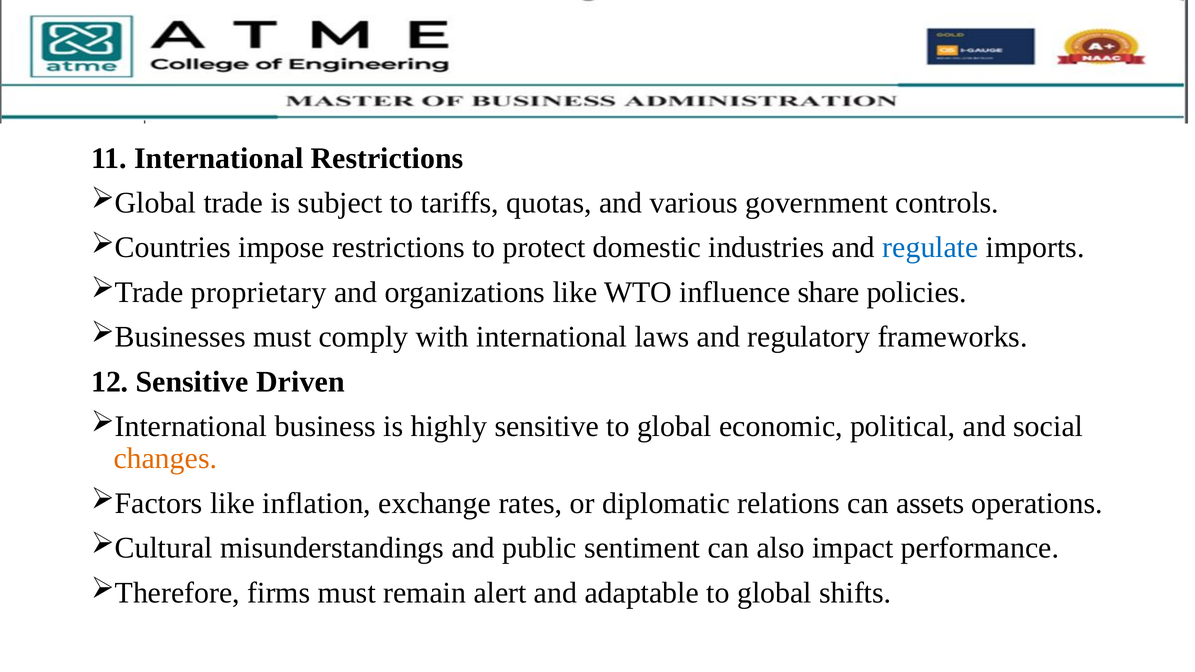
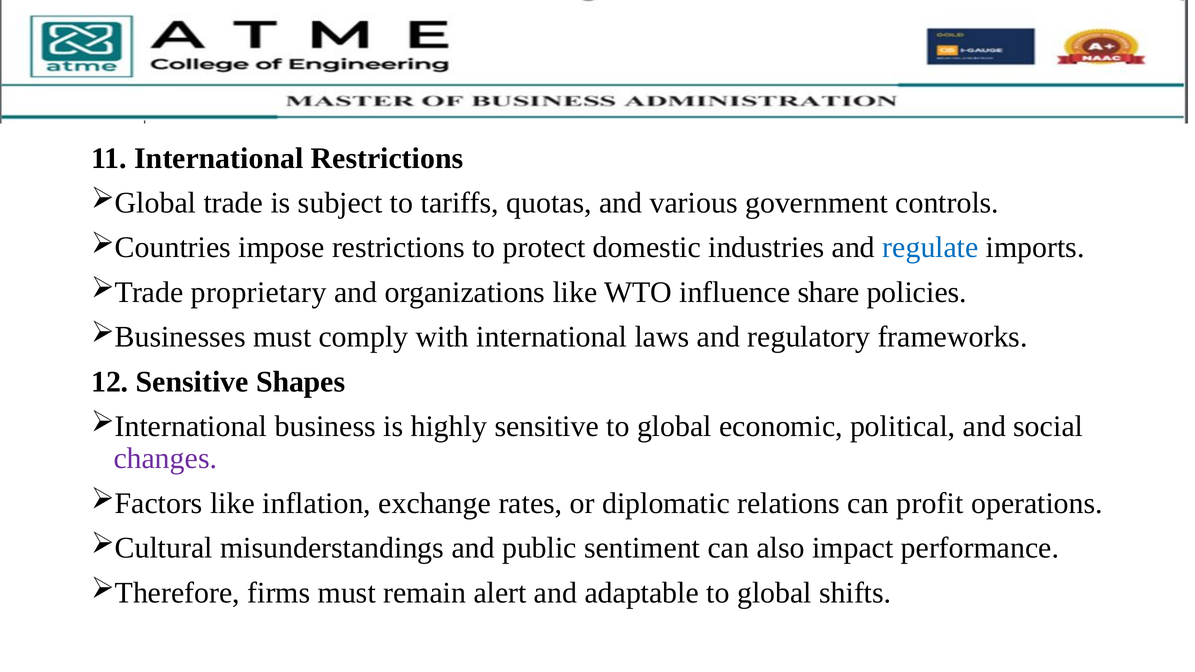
Driven: Driven -> Shapes (301, 382)
changes colour: orange -> purple (165, 459)
assets: assets -> profit (930, 503)
